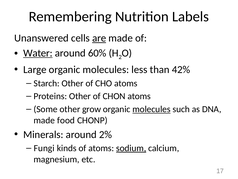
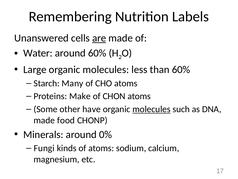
Water underline: present -> none (38, 53)
than 42%: 42% -> 60% (181, 69)
Starch Other: Other -> Many (72, 83)
Proteins Other: Other -> Make (80, 96)
grow: grow -> have (92, 109)
2%: 2% -> 0% (106, 134)
sodium underline: present -> none (131, 148)
